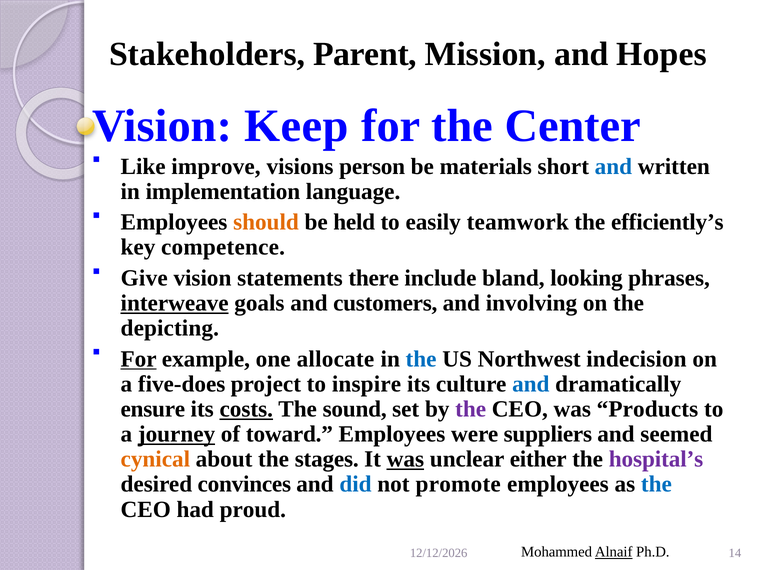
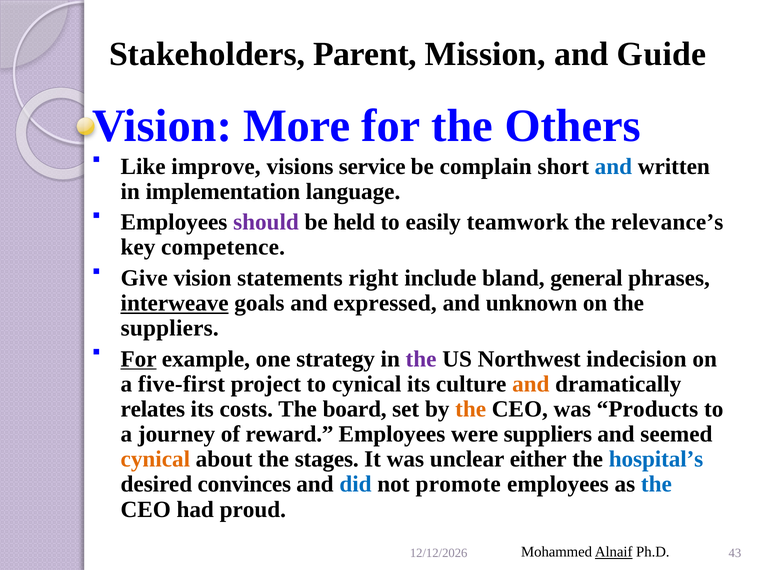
Hopes: Hopes -> Guide (662, 54)
Keep: Keep -> More (297, 126)
Center: Center -> Others (573, 126)
person: person -> service (372, 166)
materials: materials -> complain (486, 166)
should colour: orange -> purple (266, 222)
efficiently’s: efficiently’s -> relevance’s (667, 222)
there: there -> right (373, 278)
looking: looking -> general (586, 278)
customers: customers -> expressed (385, 303)
involving: involving -> unknown (532, 303)
depicting: depicting -> suppliers (170, 328)
allocate: allocate -> strategy (336, 359)
the colour: blue -> purple (421, 359)
five-does: five-does -> five-first (181, 384)
to inspire: inspire -> cynical (367, 384)
and colour: blue -> orange (531, 384)
ensure: ensure -> relates (153, 409)
costs underline: present -> none (246, 409)
sound: sound -> board (355, 409)
the colour: purple -> orange (471, 409)
journey underline: present -> none (177, 434)
toward: toward -> reward (289, 434)
was underline: present -> none (405, 459)
hospital’s colour: purple -> blue (656, 459)
14: 14 -> 43 (735, 553)
